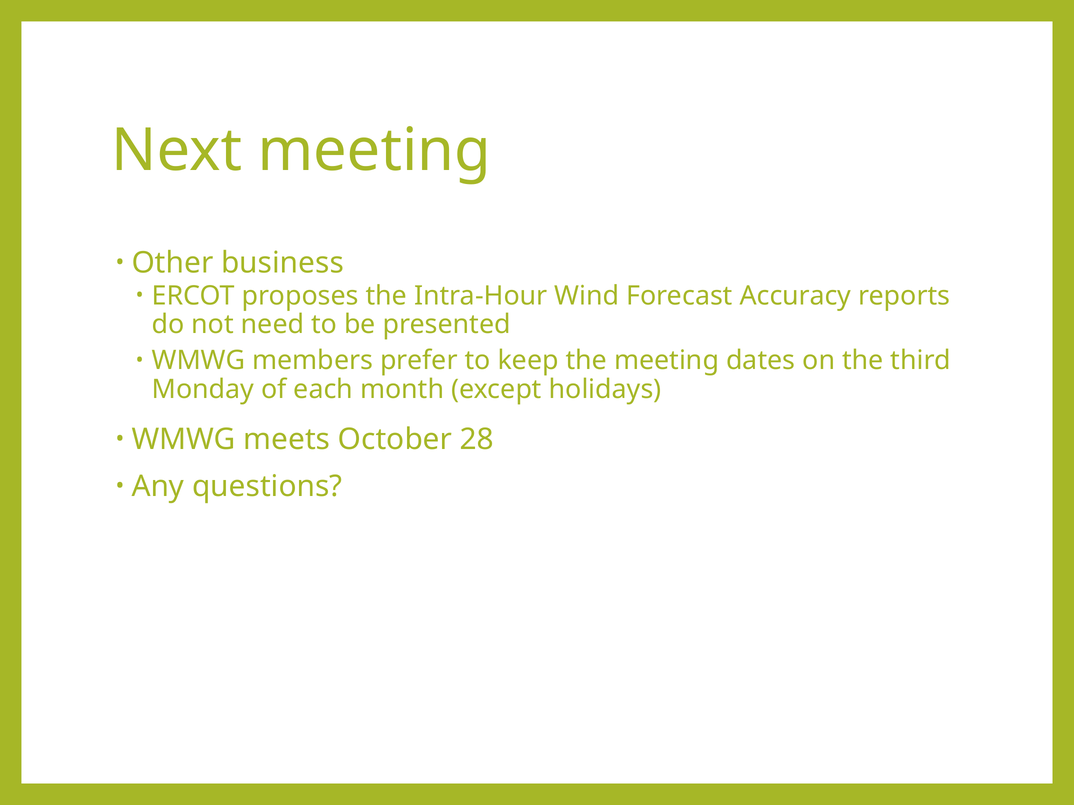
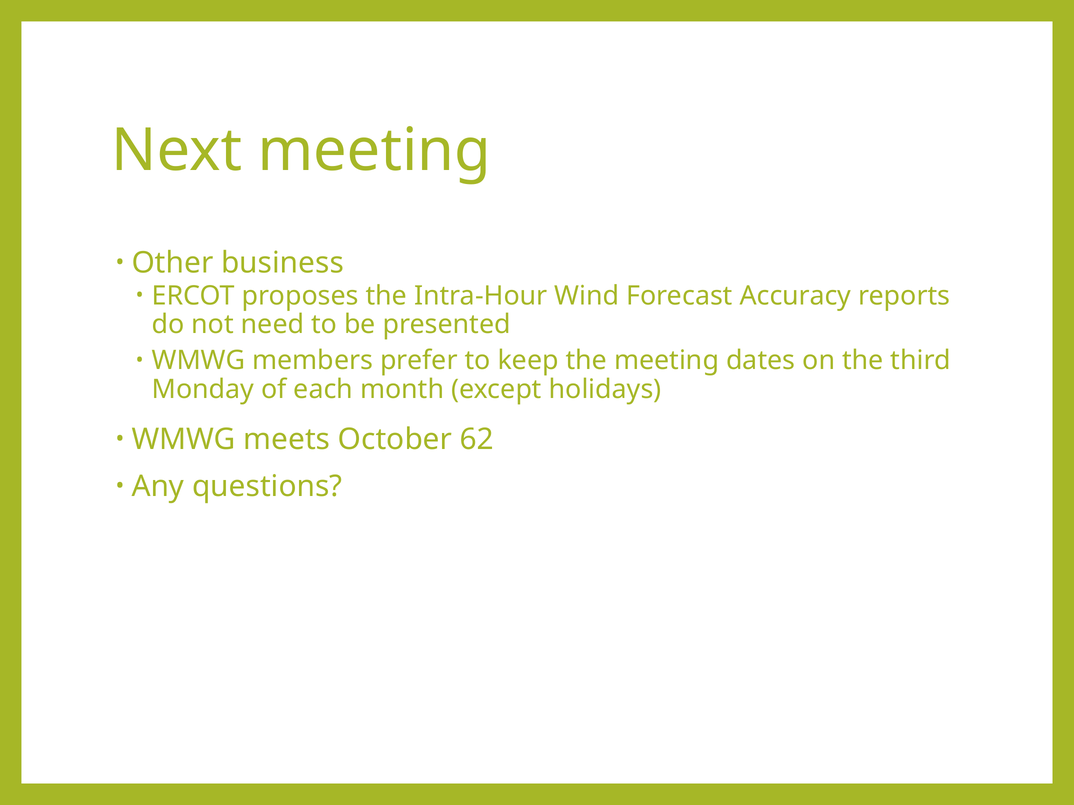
28: 28 -> 62 (477, 440)
